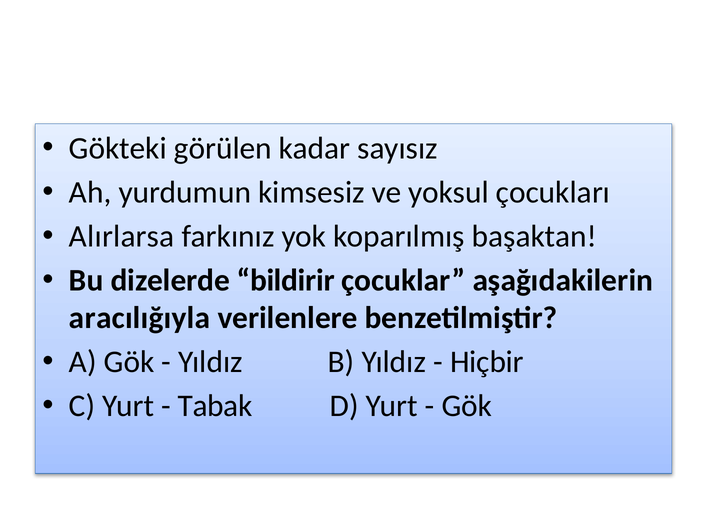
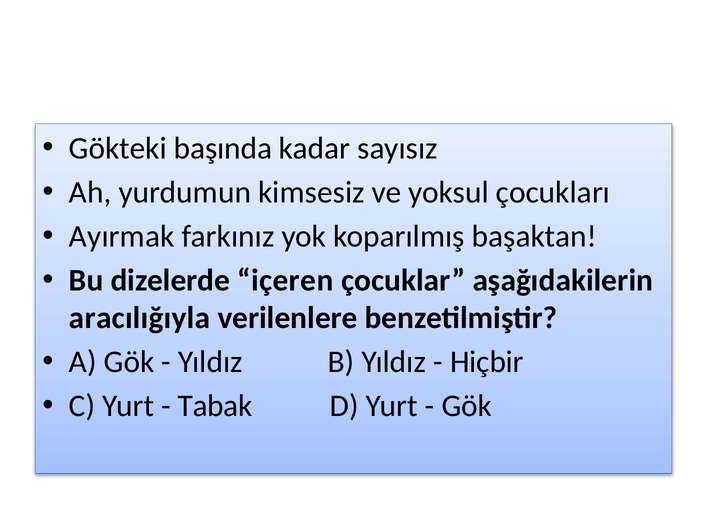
görülen: görülen -> başında (223, 148)
Alırlarsa: Alırlarsa -> Ayırmak (122, 236)
bildirir: bildirir -> içeren (285, 280)
